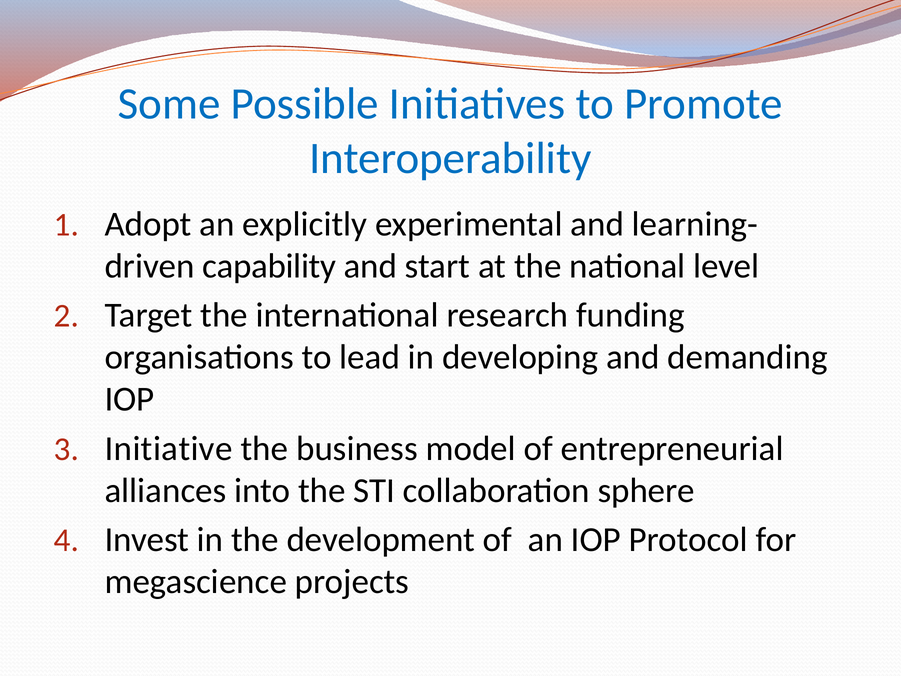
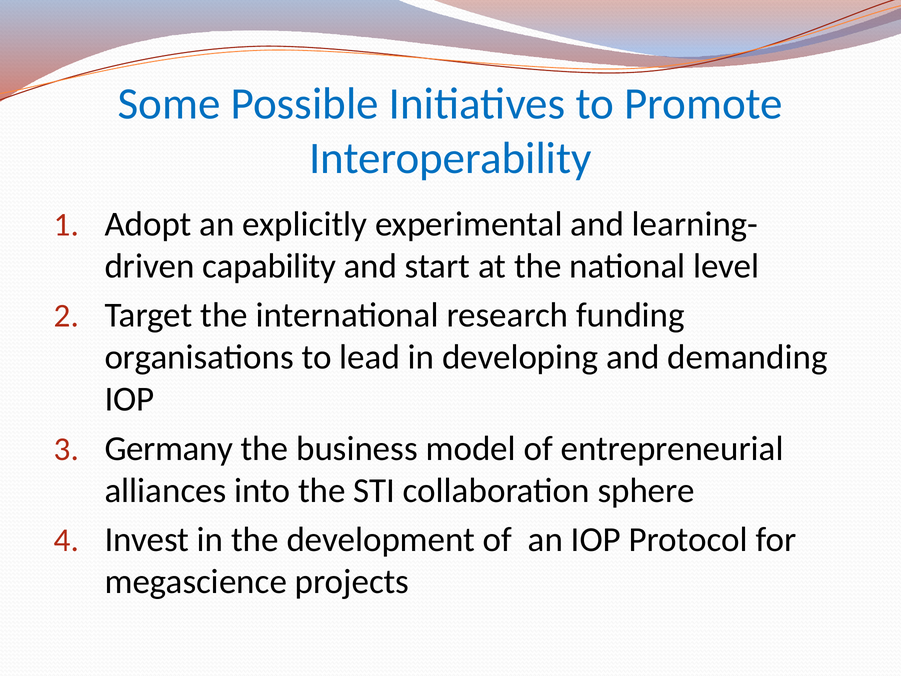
Initiative: Initiative -> Germany (169, 448)
